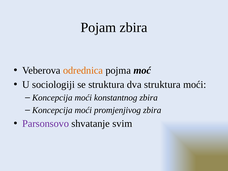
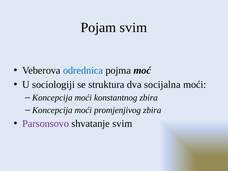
Pojam zbira: zbira -> svim (133, 28)
odrednica colour: orange -> blue (83, 70)
dva struktura: struktura -> socijalna (162, 85)
